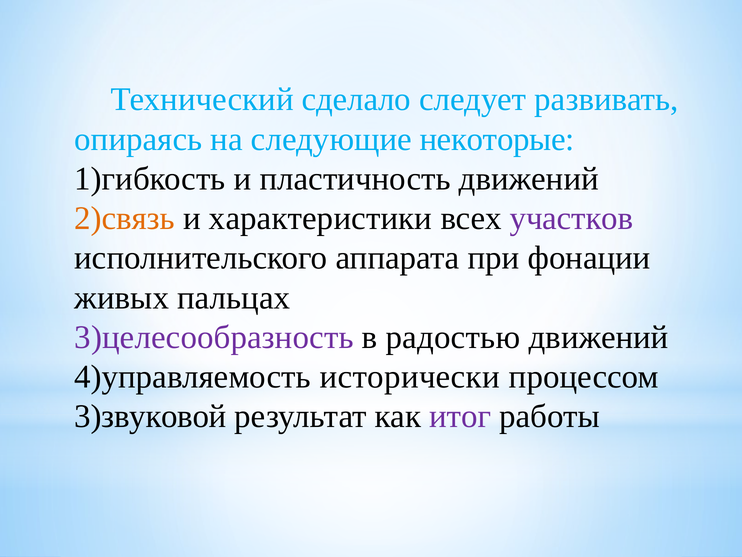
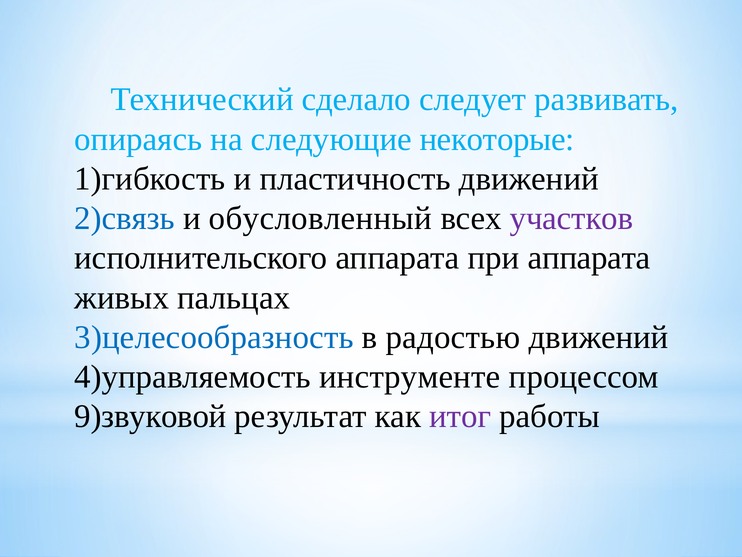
2)связь colour: orange -> blue (125, 218)
характеристики: характеристики -> обусловленный (320, 218)
при фонации: фонации -> аппарата (589, 258)
3)целесообразность colour: purple -> blue (214, 337)
исторически: исторически -> инструменте (410, 377)
3)звуковой: 3)звуковой -> 9)звуковой (150, 416)
